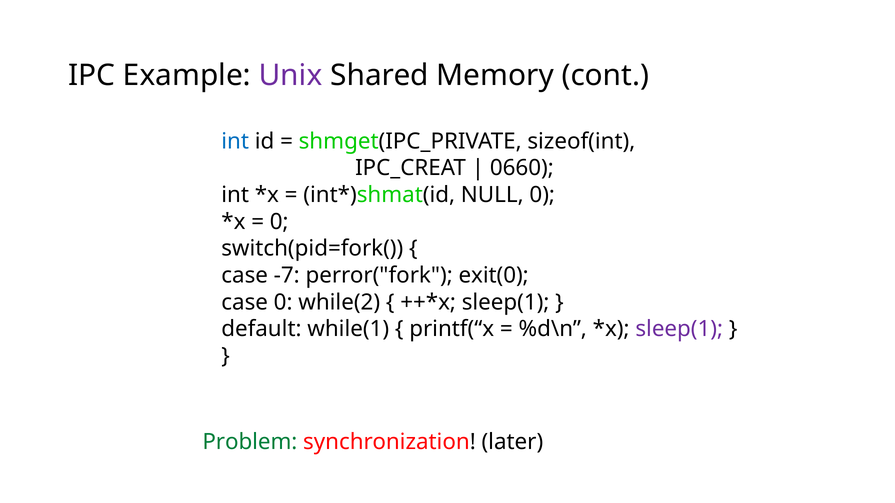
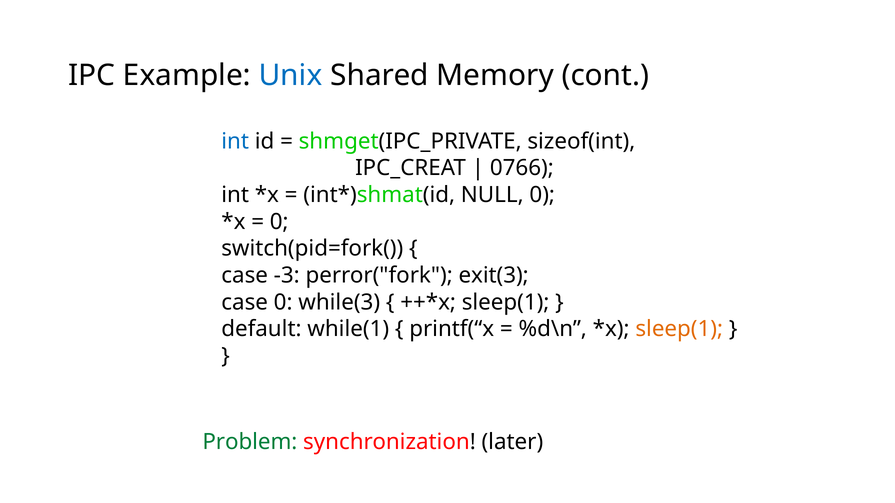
Unix colour: purple -> blue (291, 75)
0660: 0660 -> 0766 (522, 168)
-7: -7 -> -3 (287, 276)
exit(0: exit(0 -> exit(3 (494, 276)
while(2: while(2 -> while(3 (339, 302)
sleep(1 colour: purple -> orange (679, 329)
